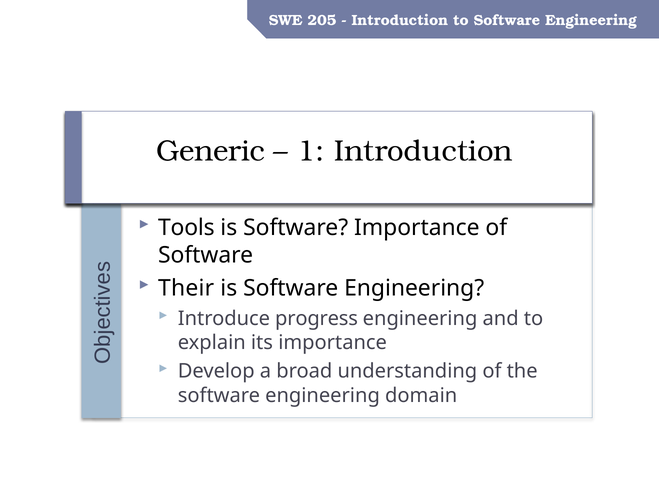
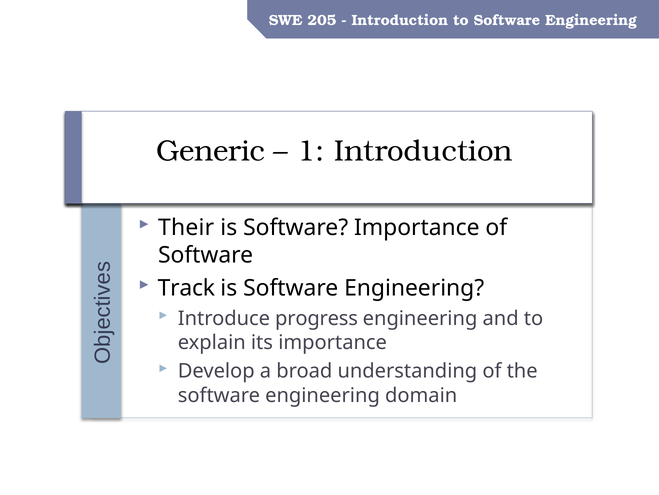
Tools: Tools -> Their (186, 227)
Their: Their -> Track (186, 288)
